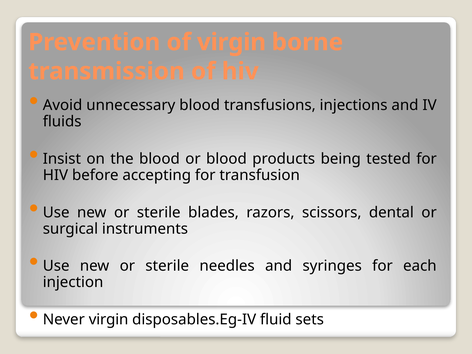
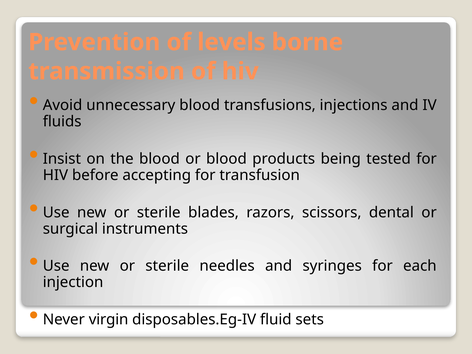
of virgin: virgin -> levels (231, 42)
